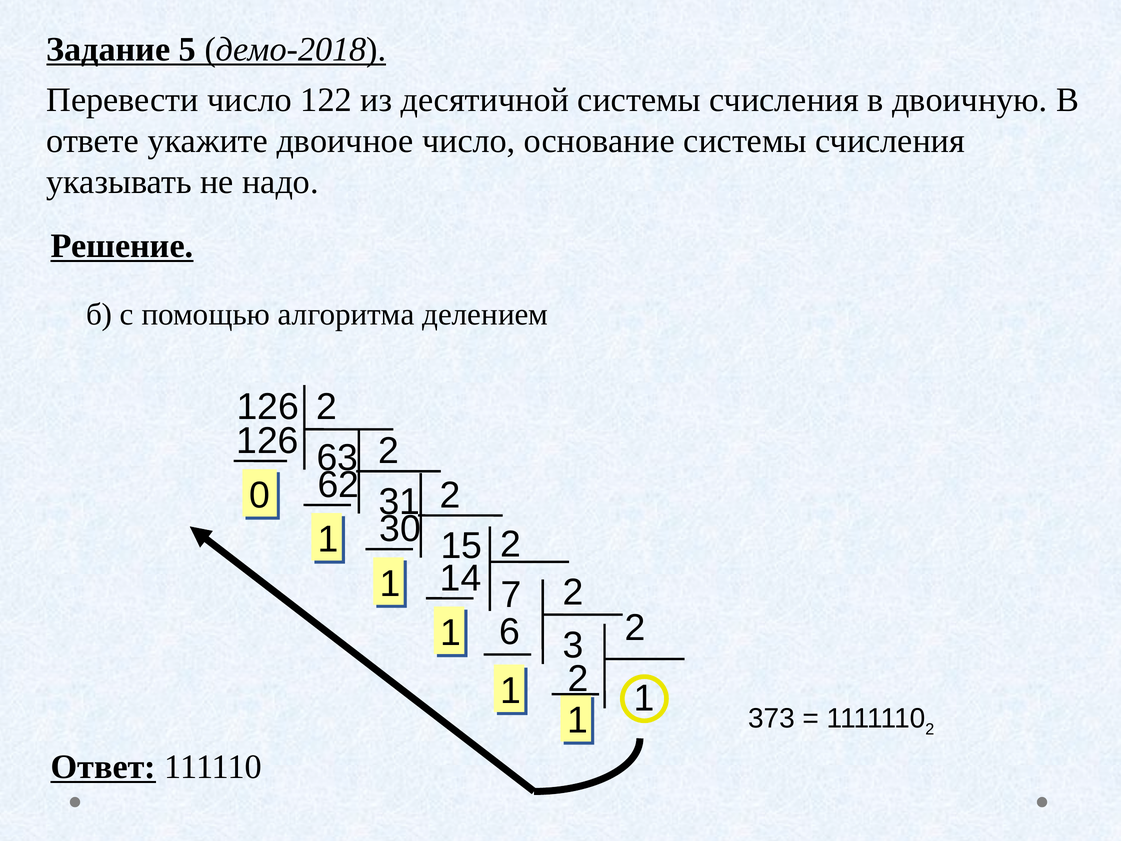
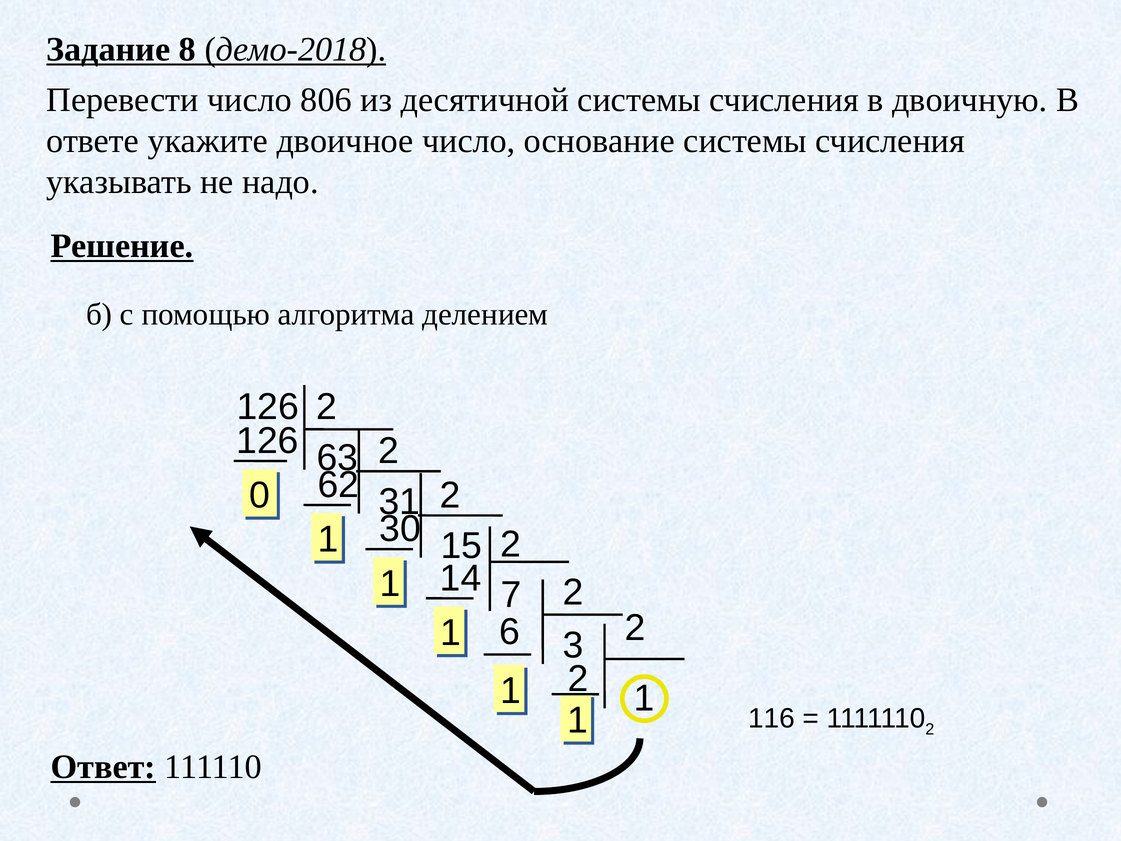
5: 5 -> 8 (187, 49)
122: 122 -> 806 (326, 100)
373: 373 -> 116 (771, 718)
